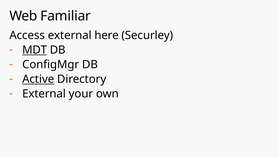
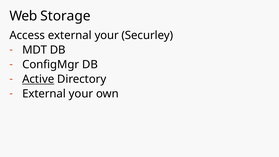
Familiar: Familiar -> Storage (65, 16)
Access external here: here -> your (107, 35)
MDT underline: present -> none (35, 50)
